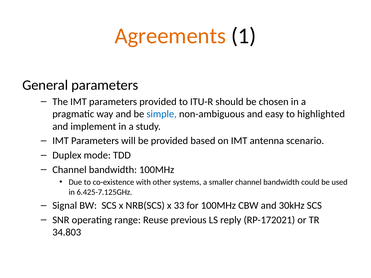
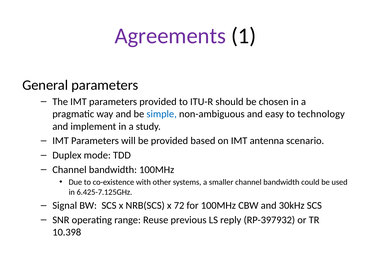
Agreements colour: orange -> purple (170, 36)
highlighted: highlighted -> technology (321, 114)
33: 33 -> 72 (179, 206)
RP-172021: RP-172021 -> RP-397932 (269, 220)
34.803: 34.803 -> 10.398 (67, 232)
